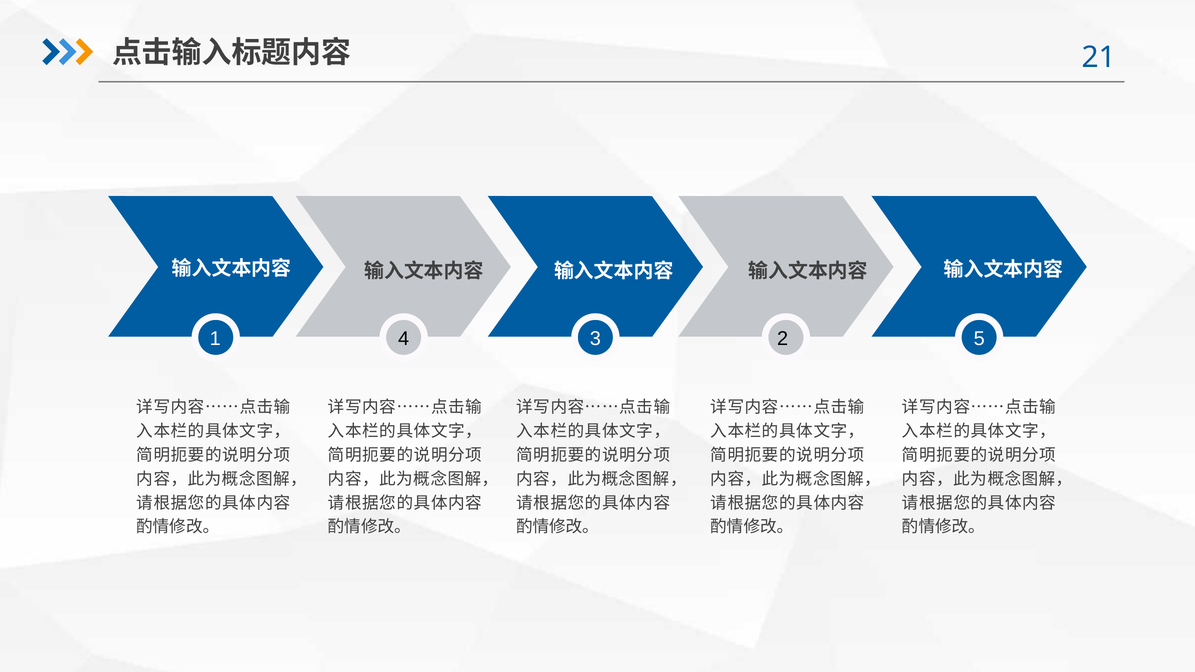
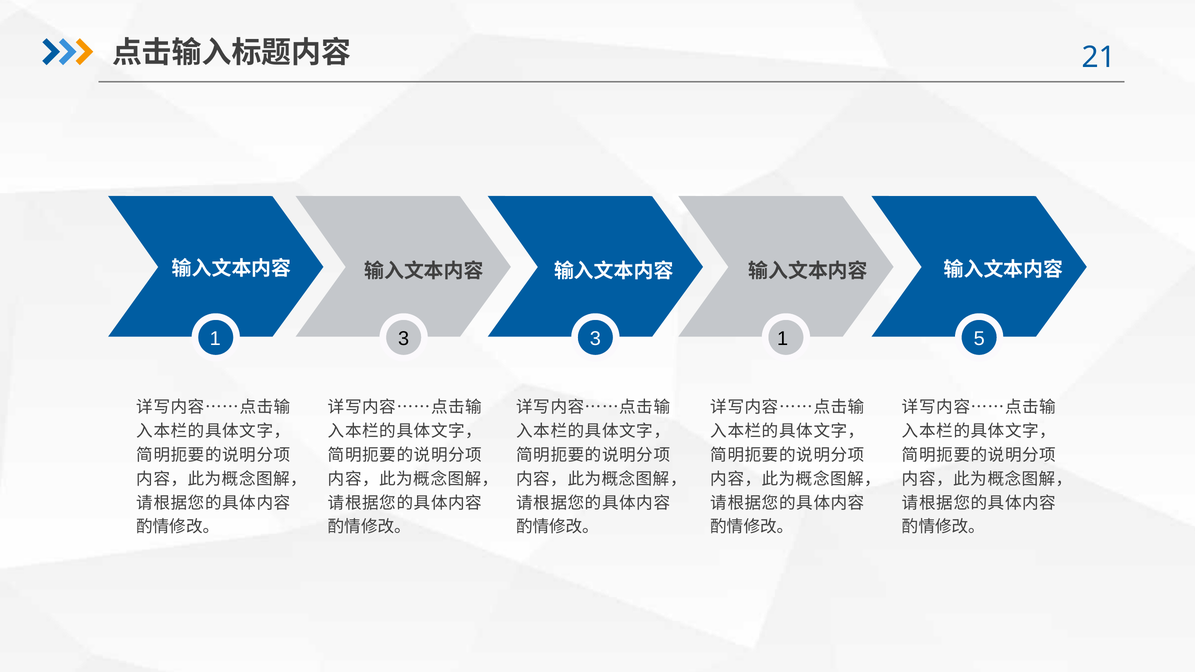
1 4: 4 -> 3 (404, 339)
3 2: 2 -> 1 (783, 339)
